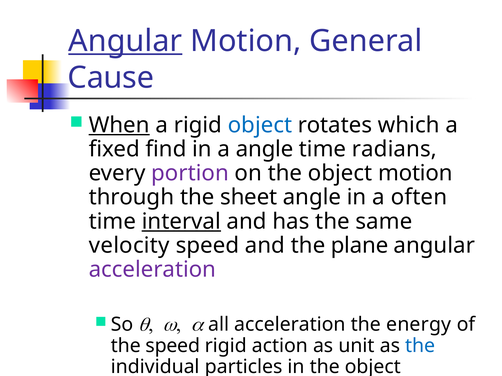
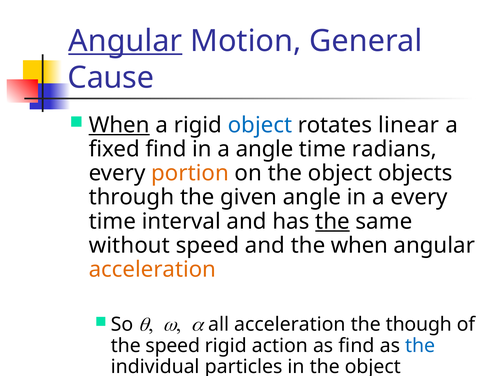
which: which -> linear (409, 125)
portion colour: purple -> orange (190, 173)
object motion: motion -> objects (415, 173)
sheet: sheet -> given (249, 198)
a often: often -> every (419, 198)
interval underline: present -> none (181, 222)
the underline: none -> present (333, 222)
velocity: velocity -> without (129, 246)
the plane: plane -> when (360, 246)
acceleration colour: purple -> orange (152, 270)
energy: energy -> though (419, 325)
as unit: unit -> find (356, 346)
